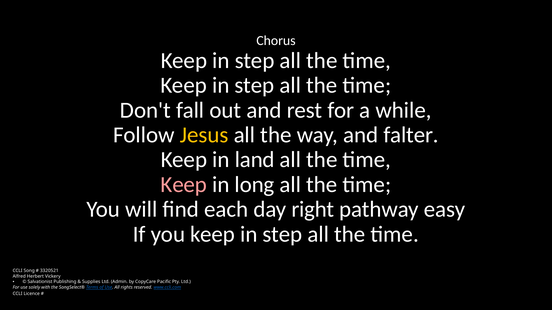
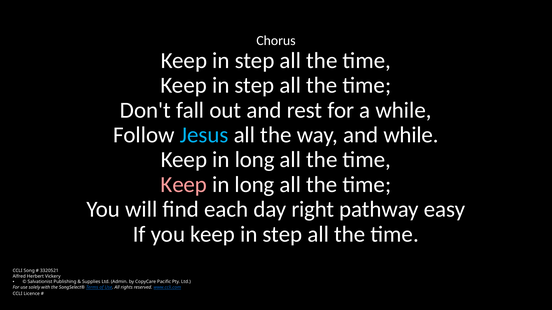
Jesus colour: yellow -> light blue (204, 135)
and falter: falter -> while (411, 135)
land: land -> long (255, 160)
